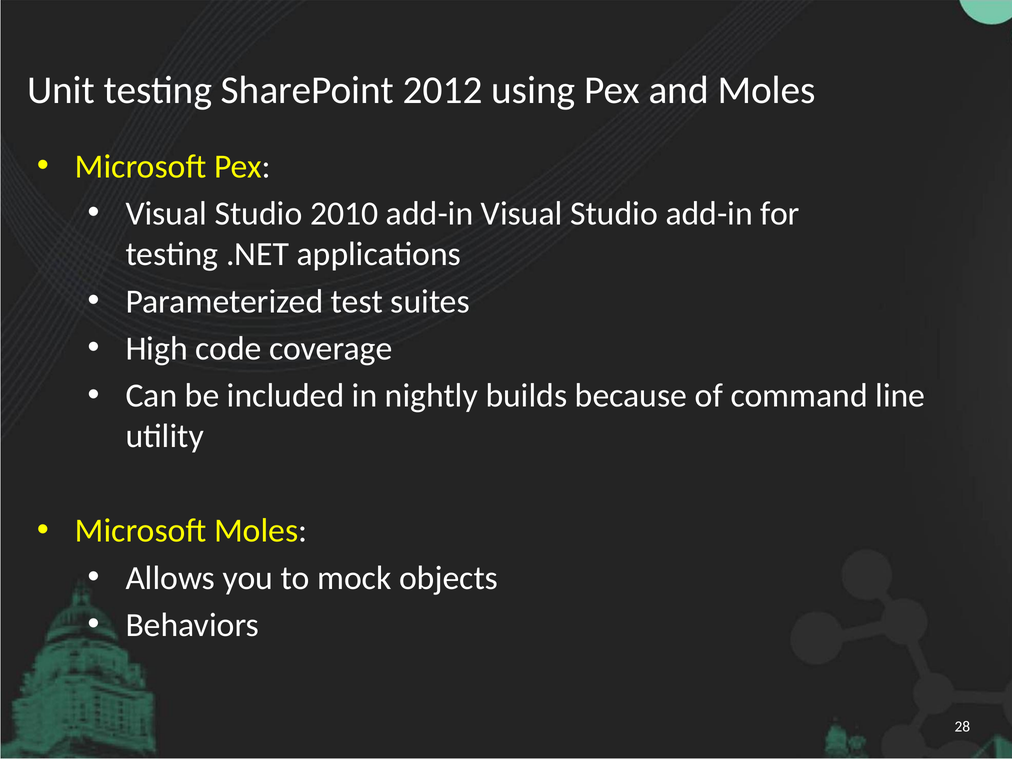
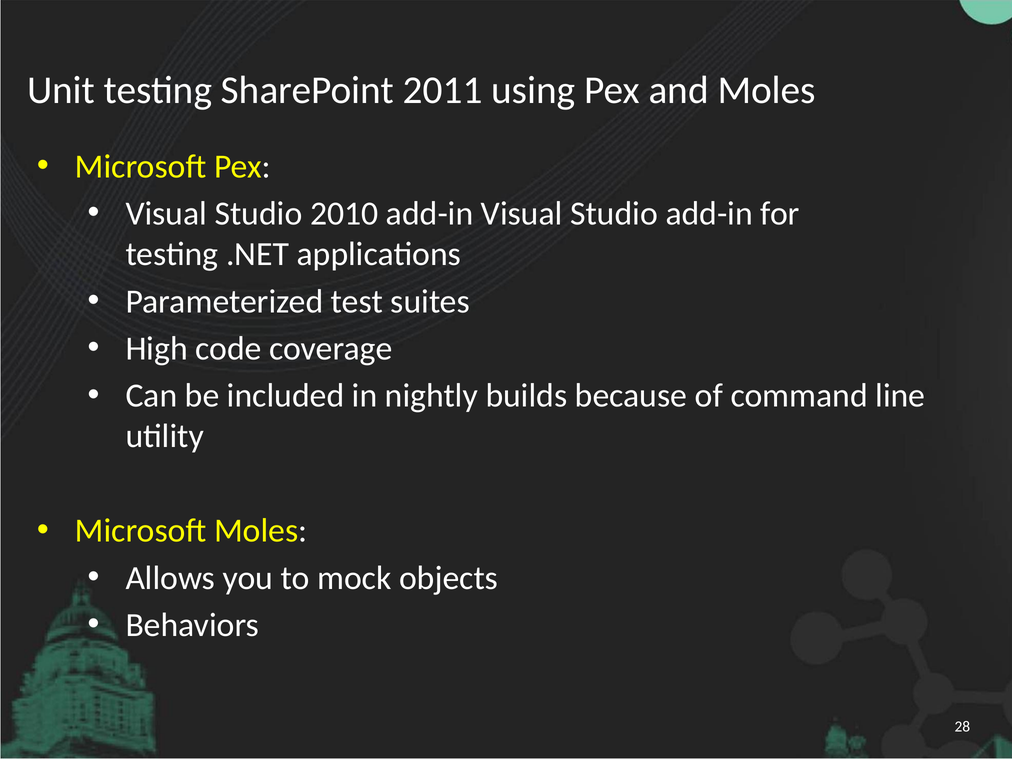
2012: 2012 -> 2011 (443, 90)
